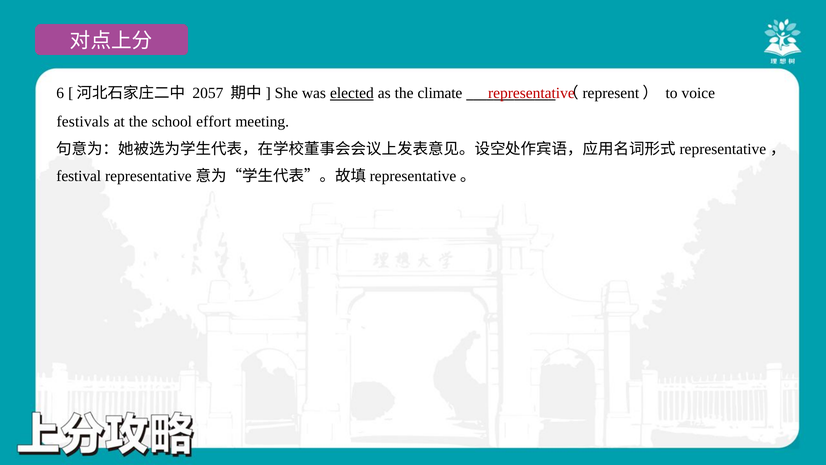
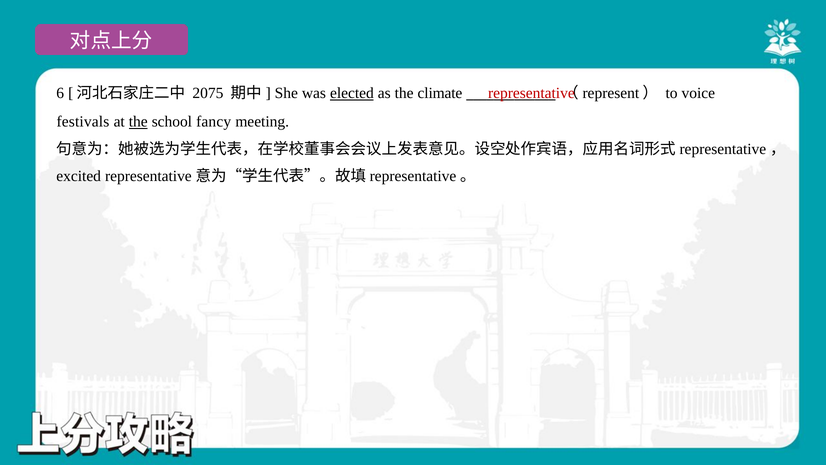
2057: 2057 -> 2075 (208, 93)
the underline: none -> present (138, 122)
effort: effort -> fancy (214, 122)
festival: festival -> excited (79, 176)
